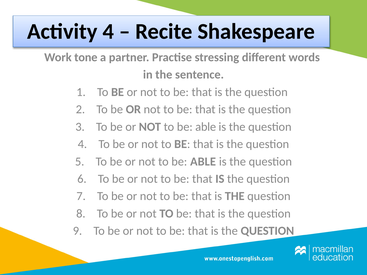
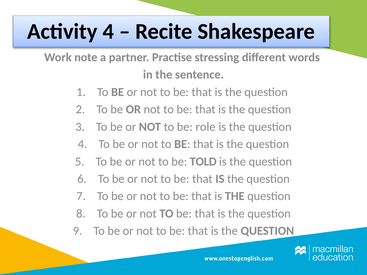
tone: tone -> note (86, 57)
able: able -> role (206, 127)
ABLE: ABLE -> TOLD (203, 162)
